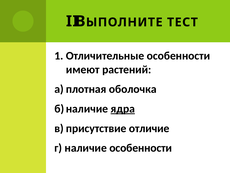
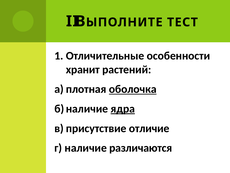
имеют: имеют -> хранит (83, 69)
оболочка underline: none -> present (133, 89)
наличие особенности: особенности -> различаются (141, 148)
